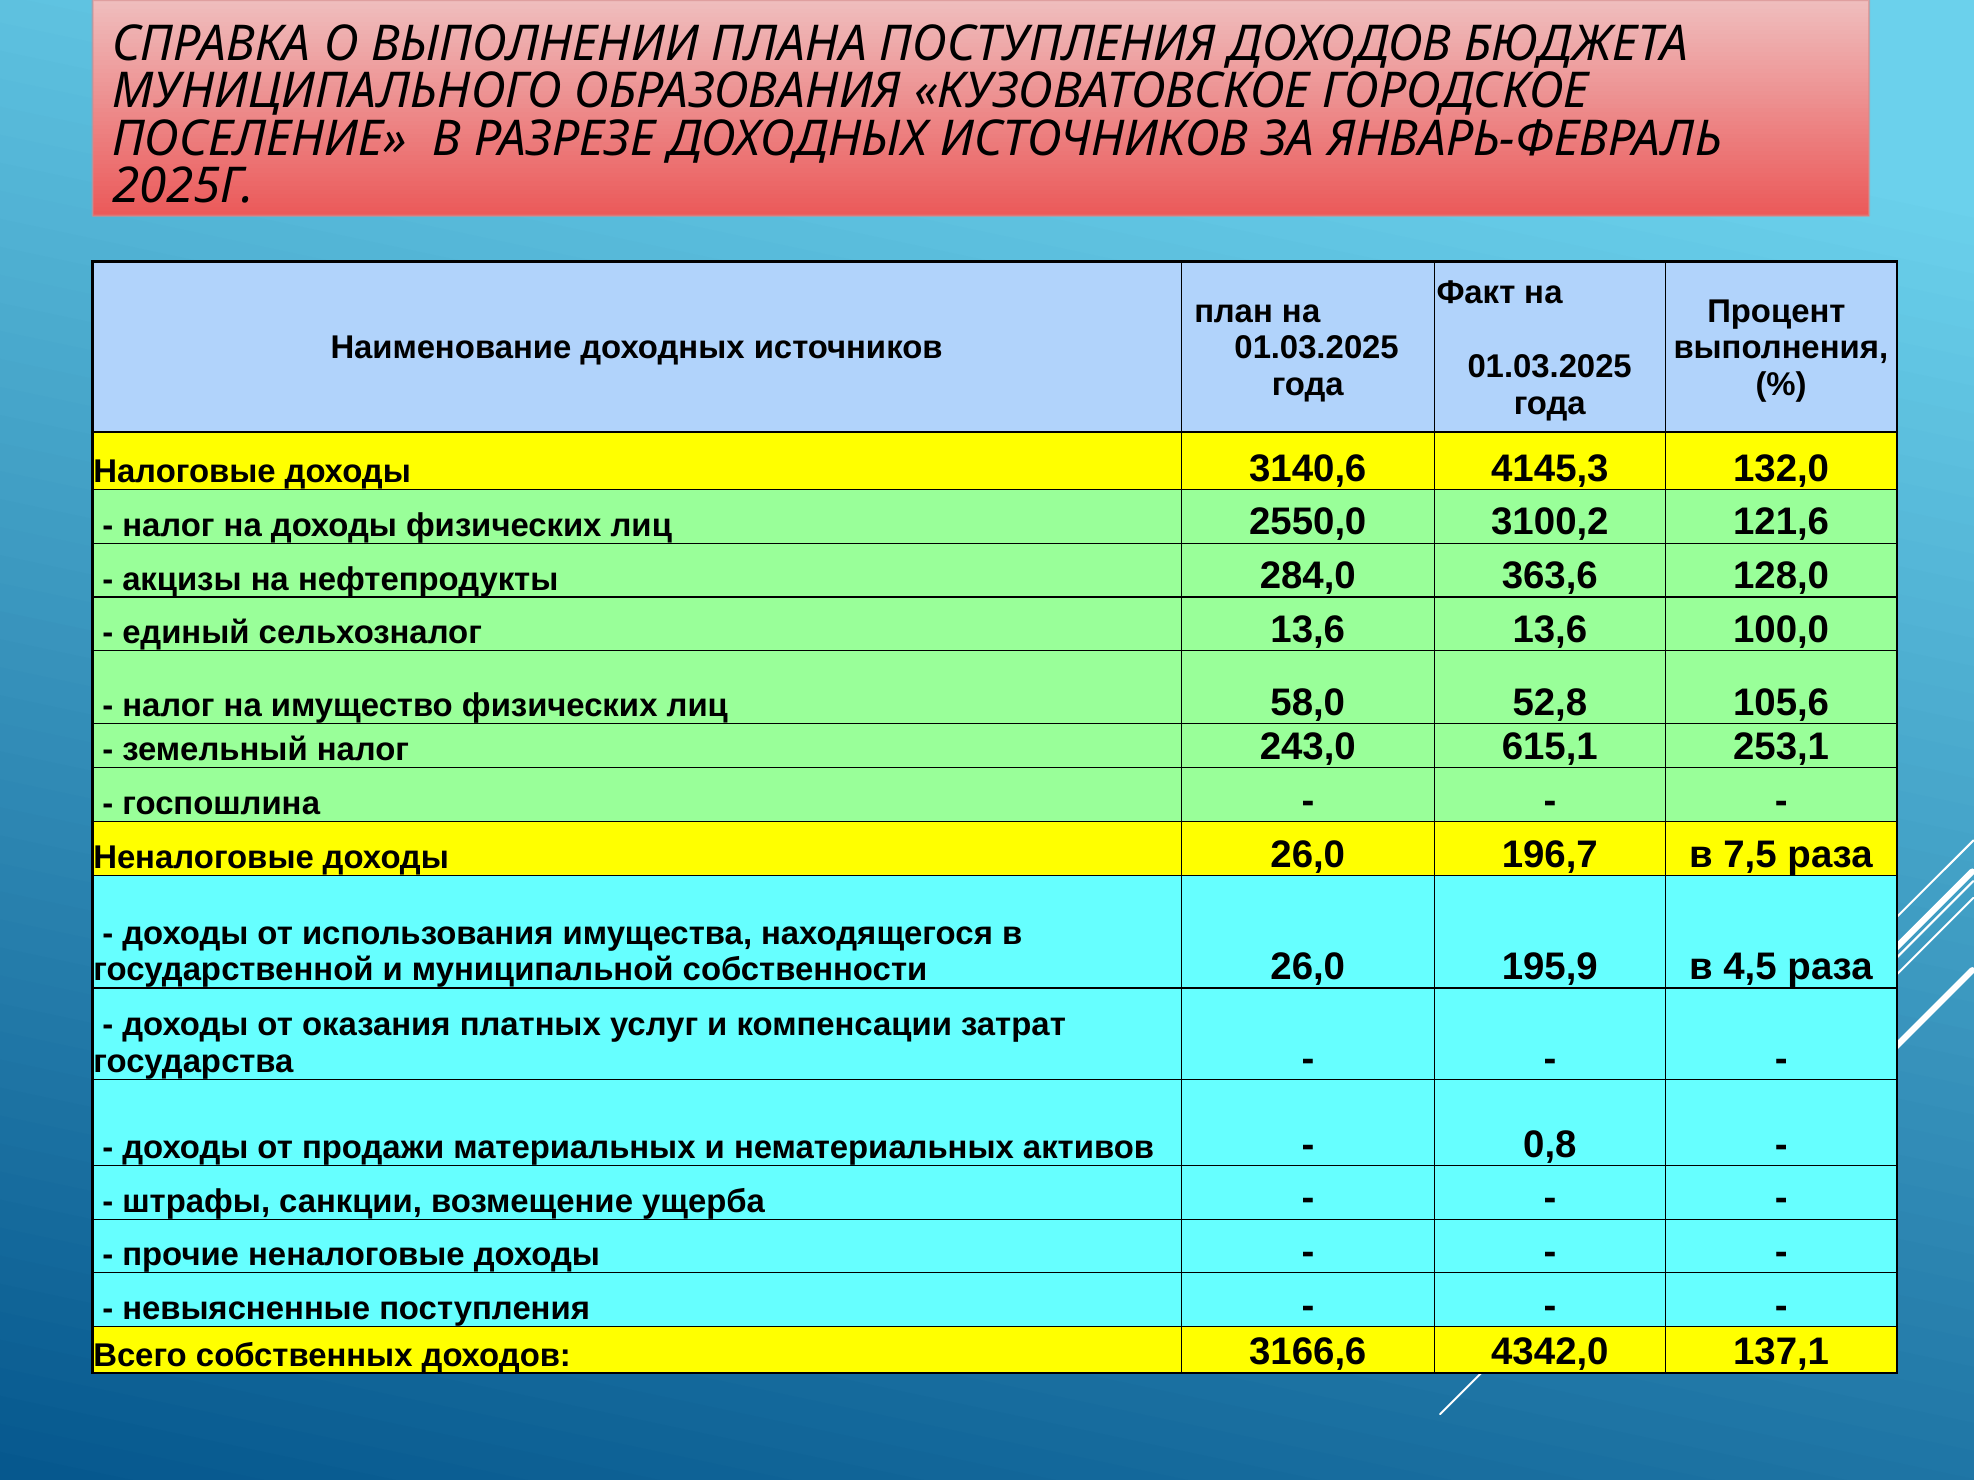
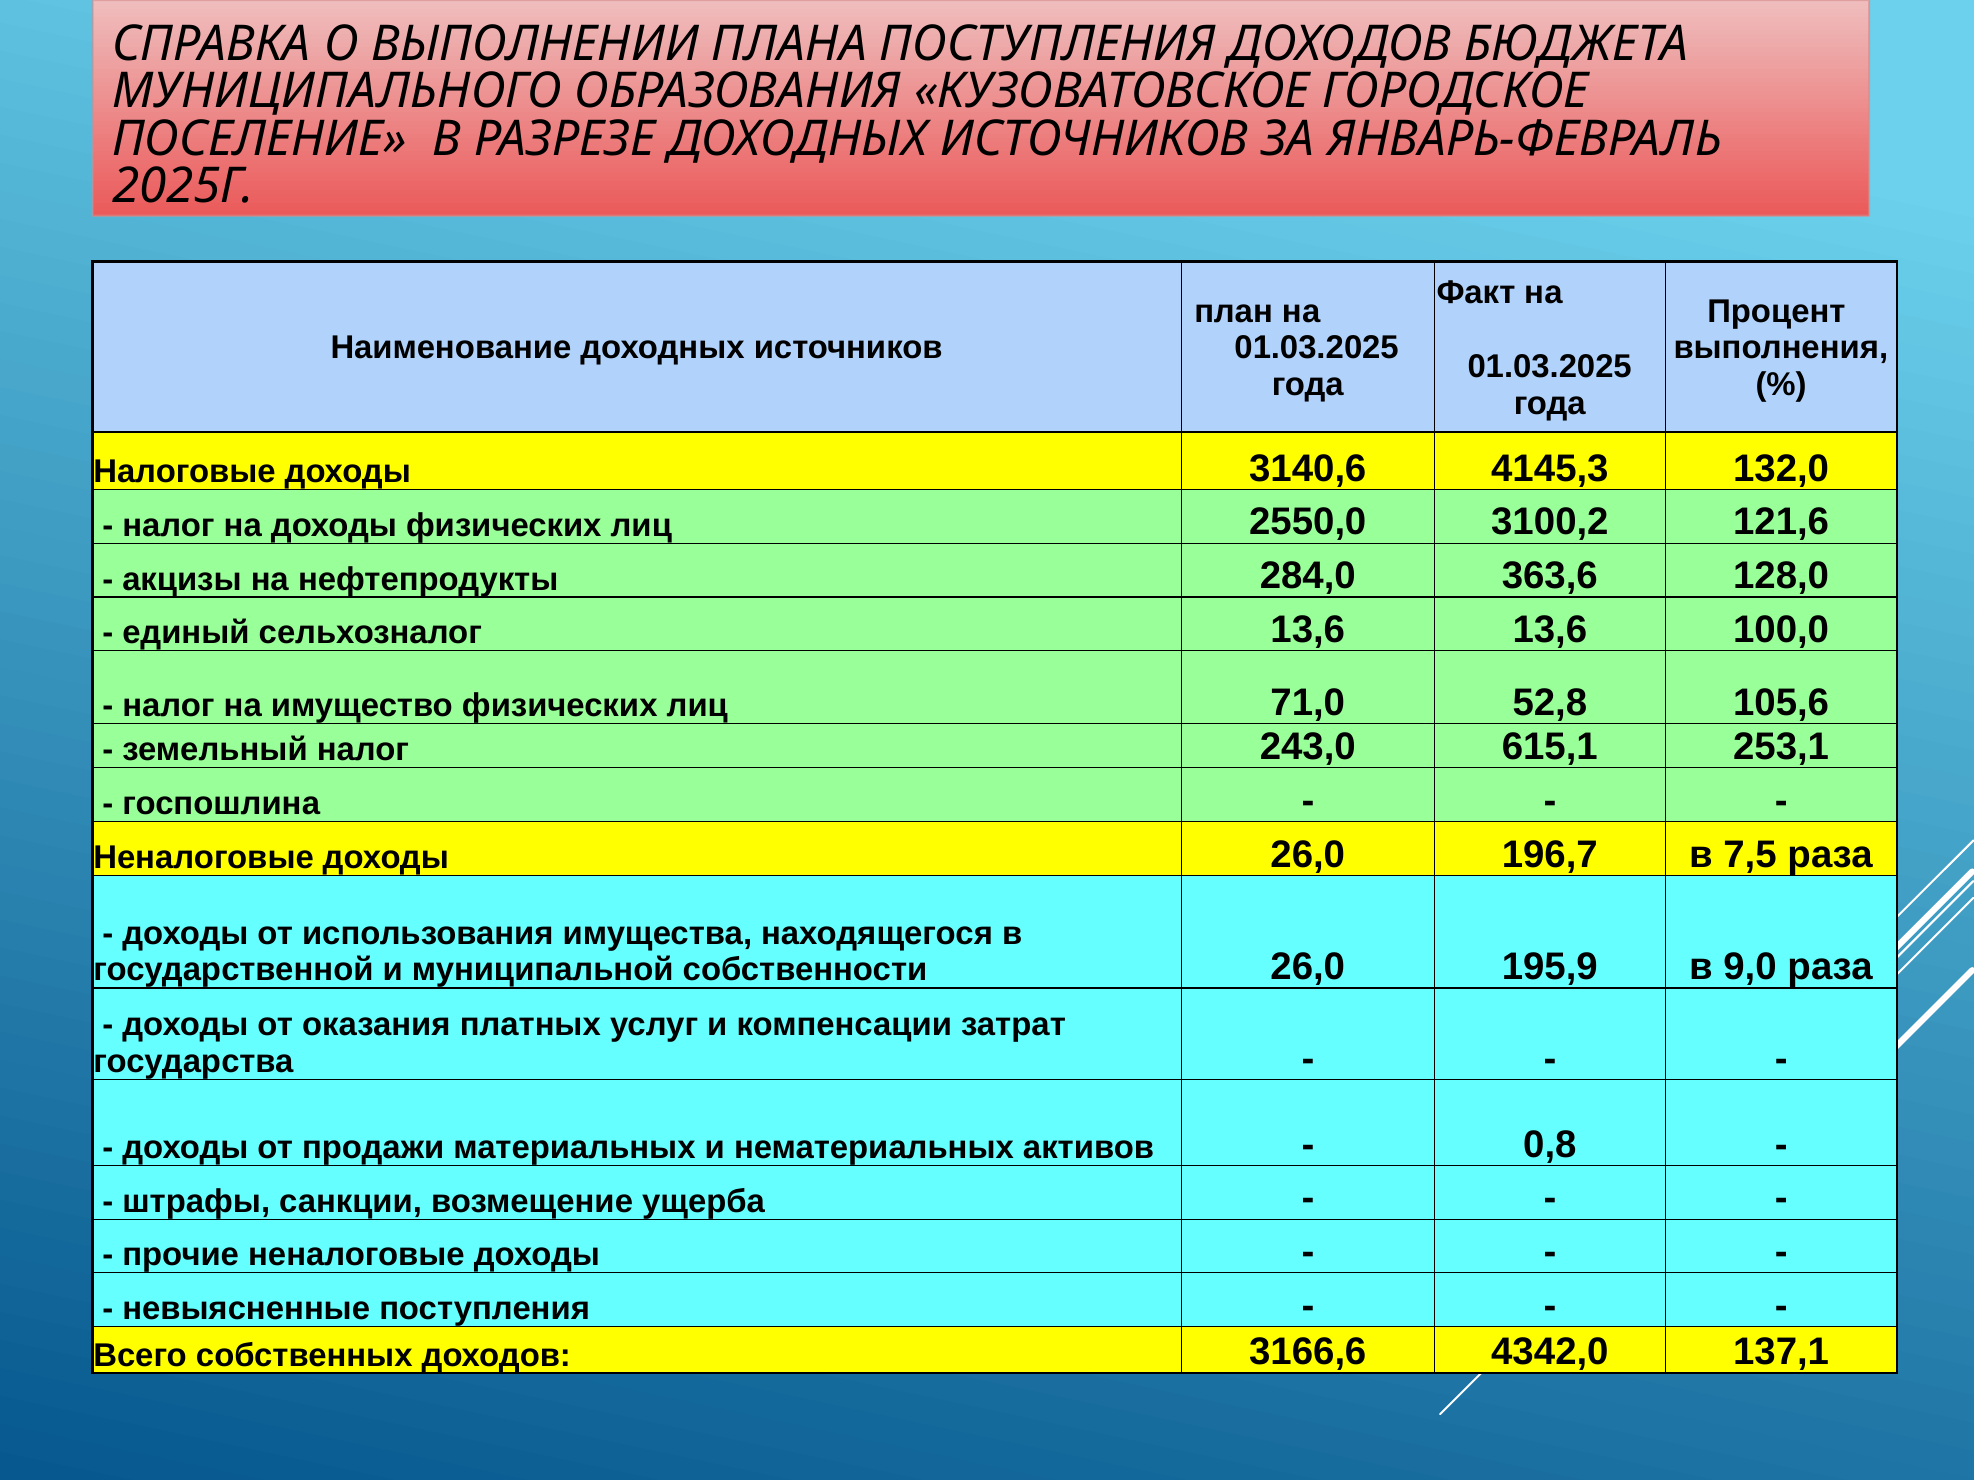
58,0: 58,0 -> 71,0 (1308, 703)
4,5: 4,5 -> 9,0 (1750, 967)
